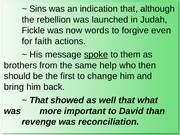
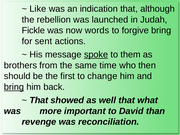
Sins: Sins -> Like (38, 9)
forgive even: even -> bring (161, 30)
faith: faith -> sent (43, 41)
help: help -> time (108, 65)
bring underline: none -> present (14, 87)
